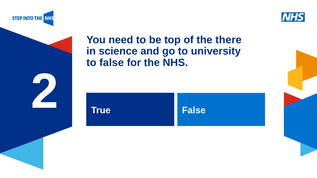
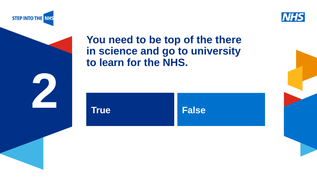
to false: false -> learn (112, 63)
